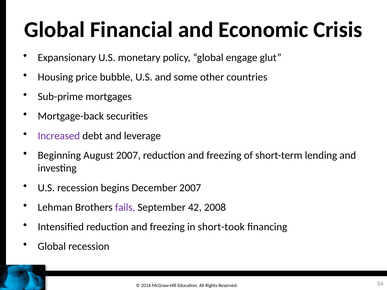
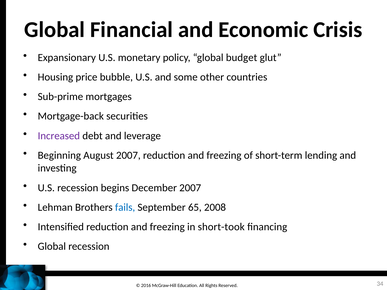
engage: engage -> budget (242, 58)
fails colour: purple -> blue (125, 207)
42: 42 -> 65 (195, 207)
